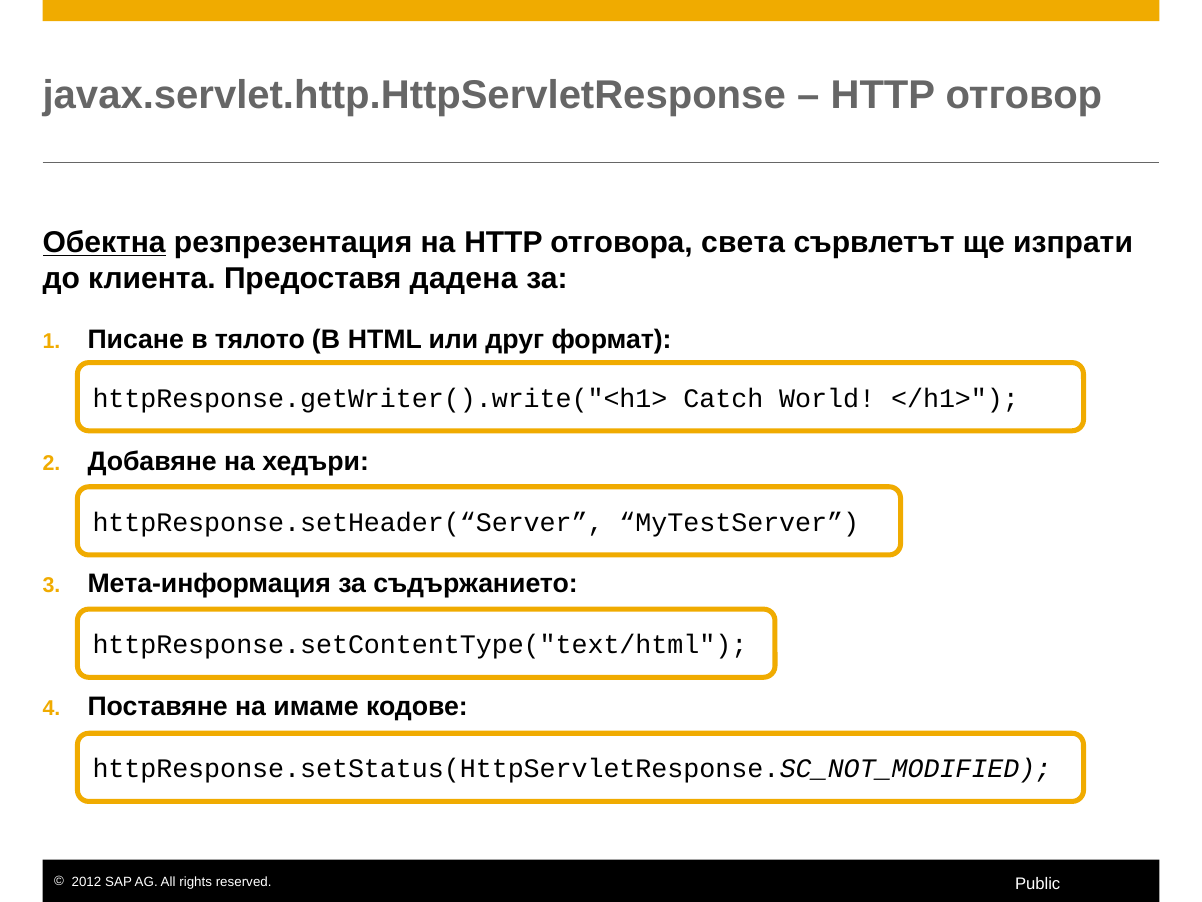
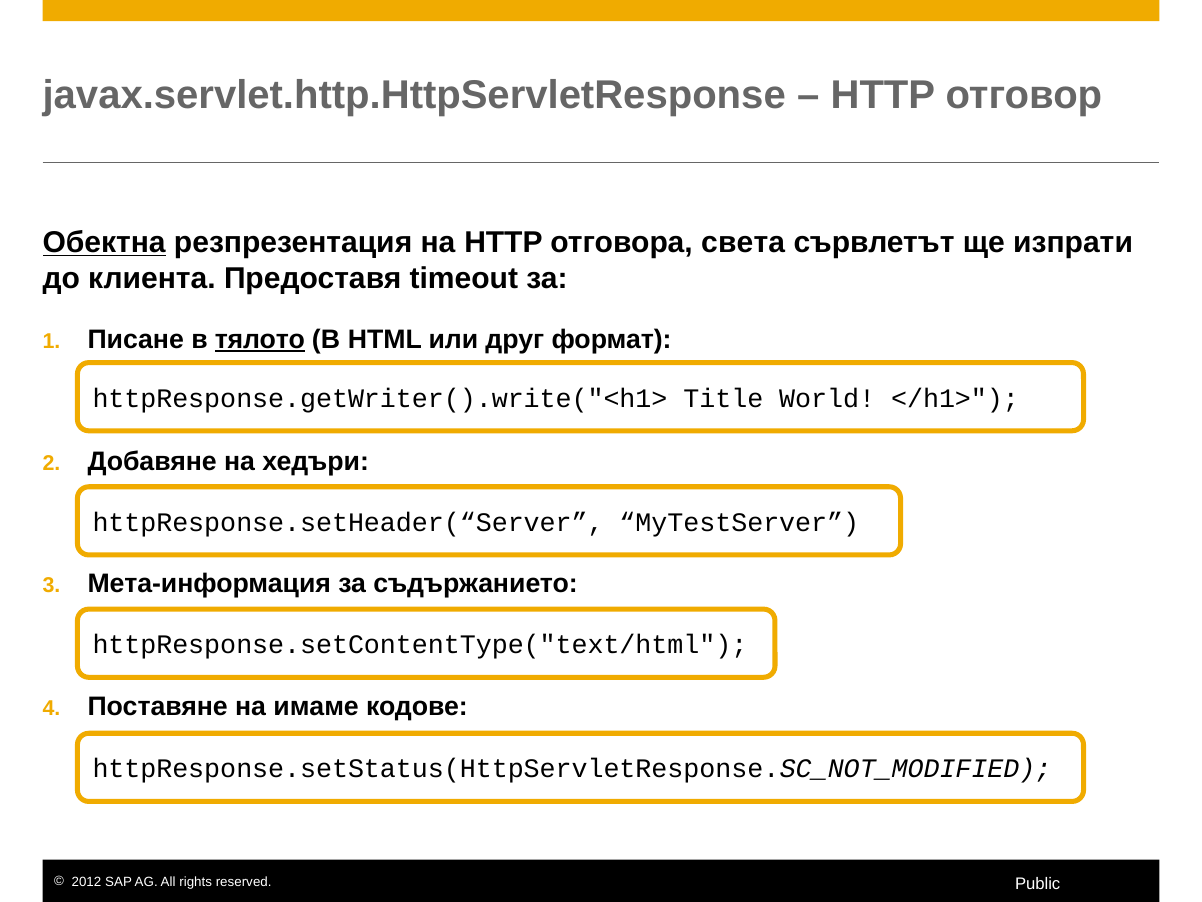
дадена: дадена -> timeout (464, 278)
тялото underline: none -> present (260, 339)
Catch: Catch -> Title (723, 398)
